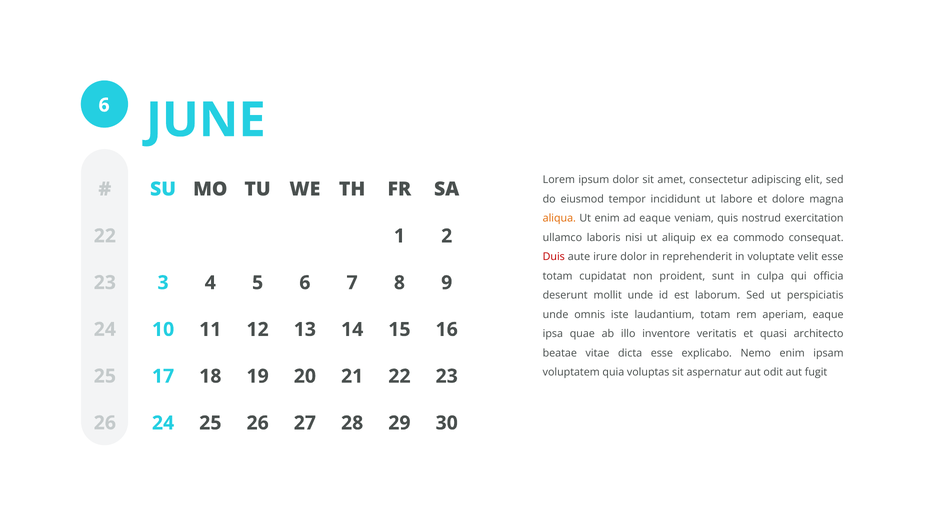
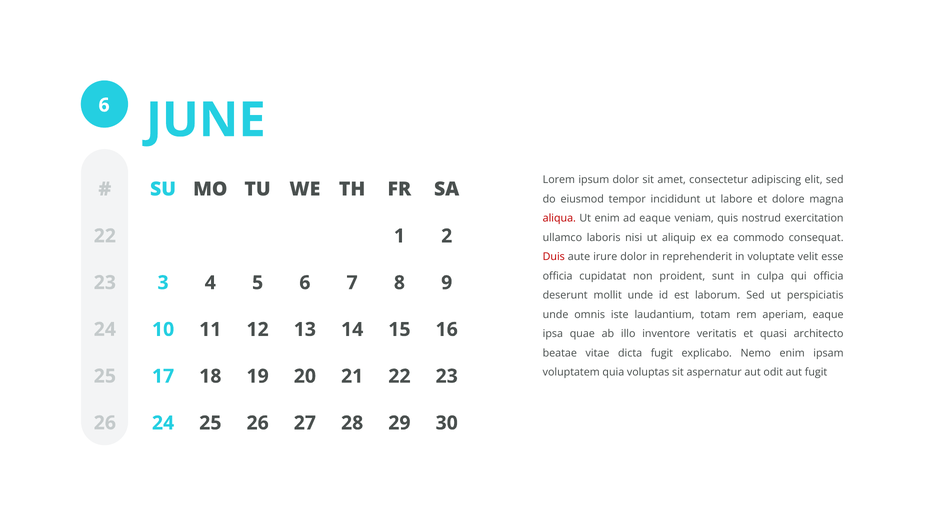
aliqua colour: orange -> red (559, 218)
totam: totam -> officia (558, 276)
dicta esse: esse -> fugit (662, 353)
